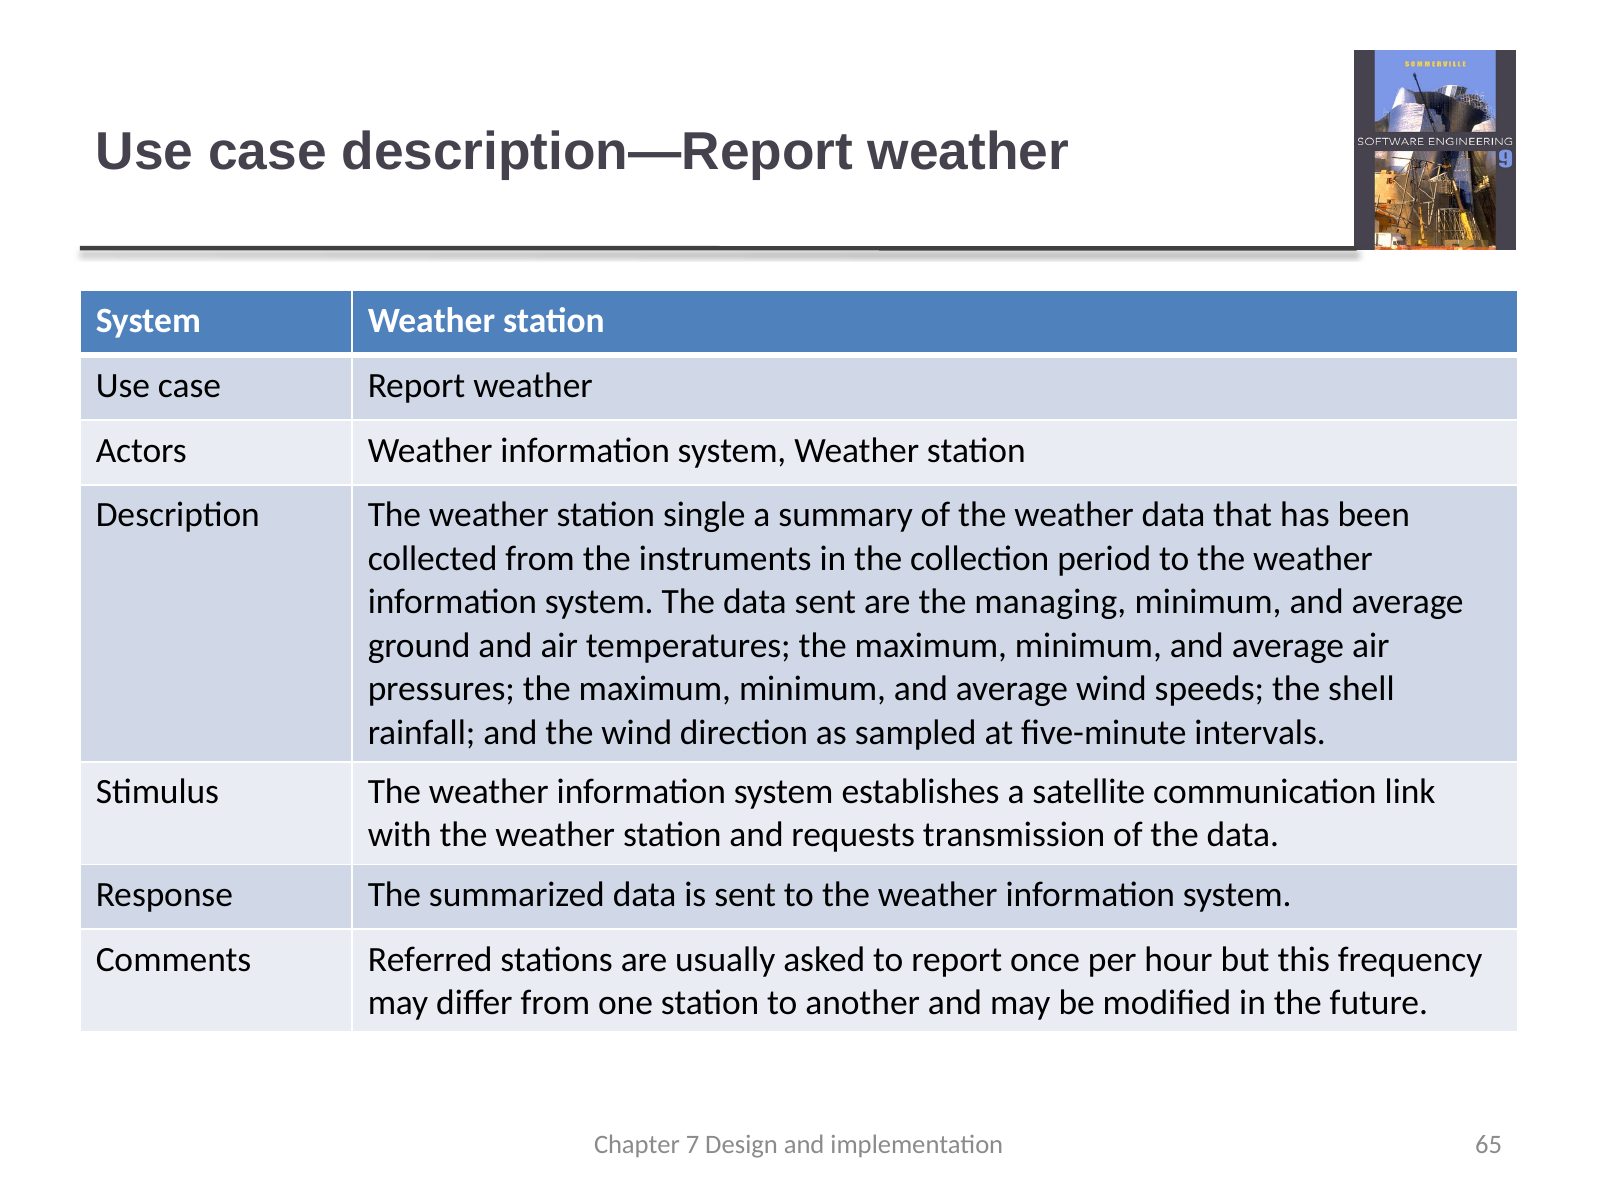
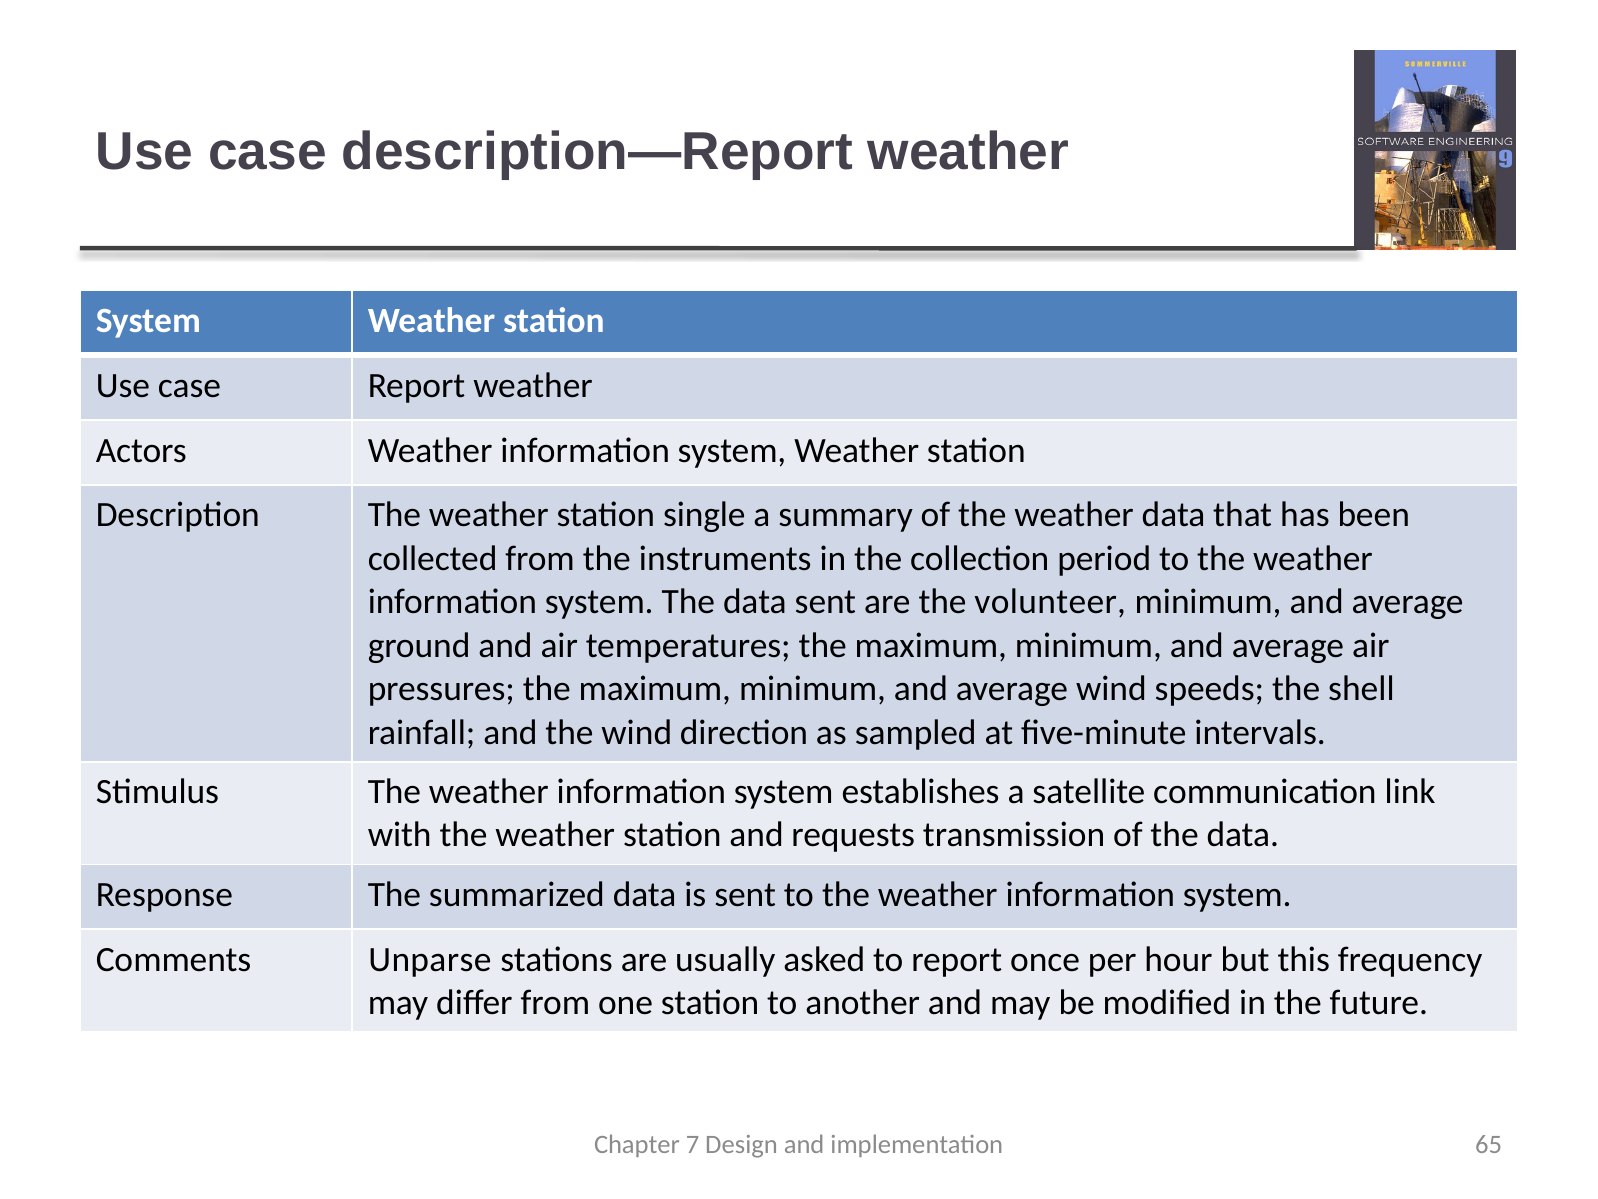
managing: managing -> volunteer (1050, 602)
Referred: Referred -> Unparse (430, 959)
